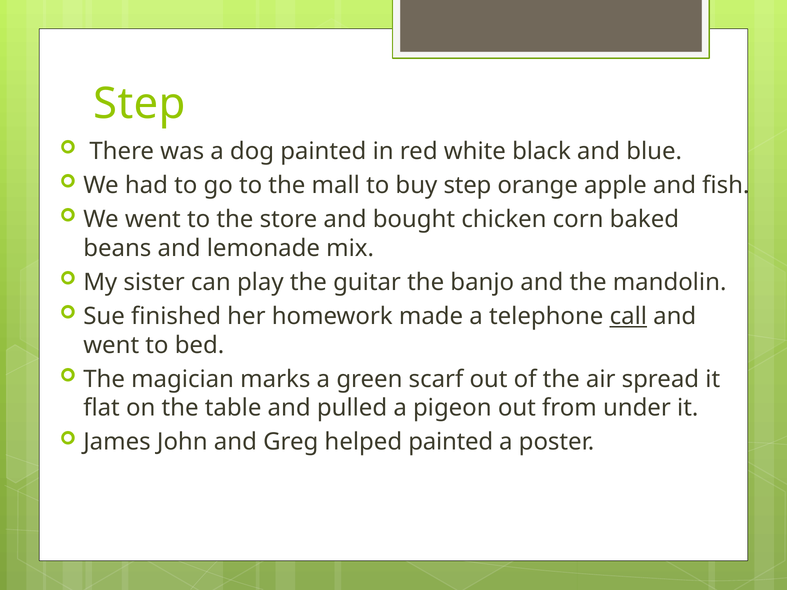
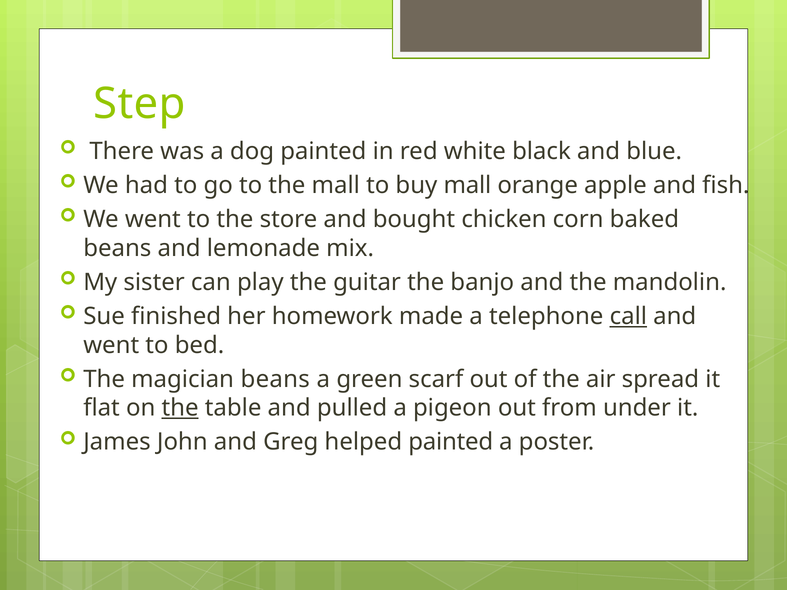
buy step: step -> mall (467, 185)
magician marks: marks -> beans (275, 379)
the underline: none -> present (180, 408)
